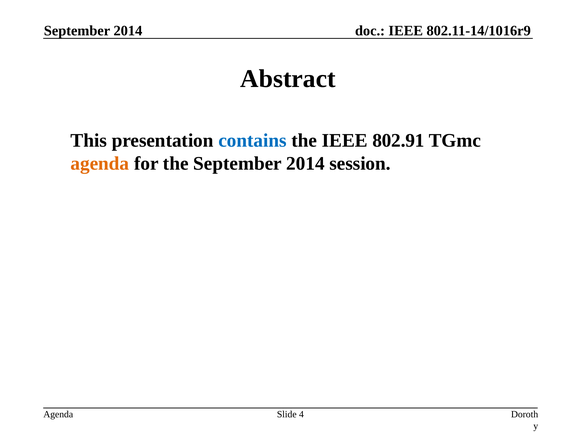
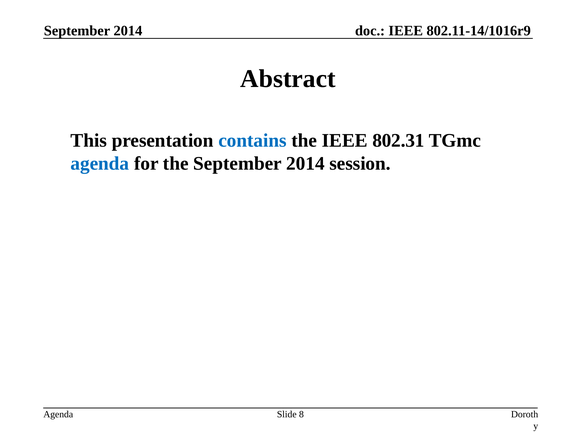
802.91: 802.91 -> 802.31 (398, 141)
agenda colour: orange -> blue (100, 164)
4: 4 -> 8 (301, 414)
